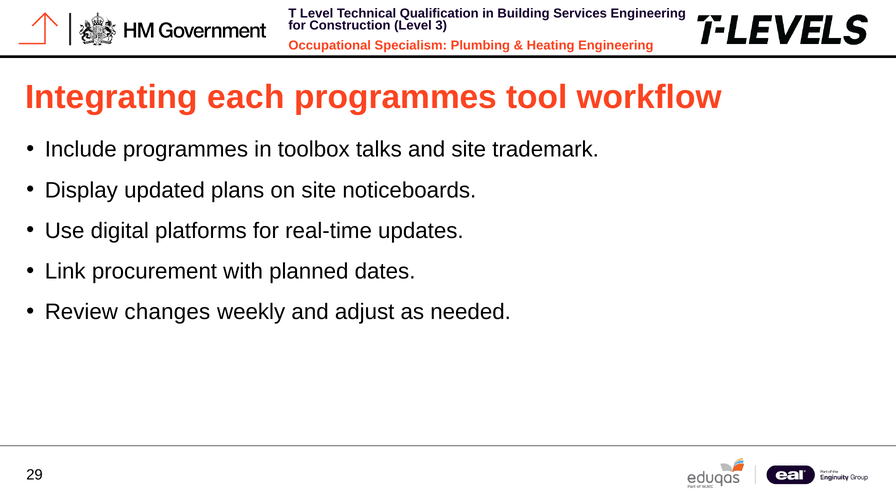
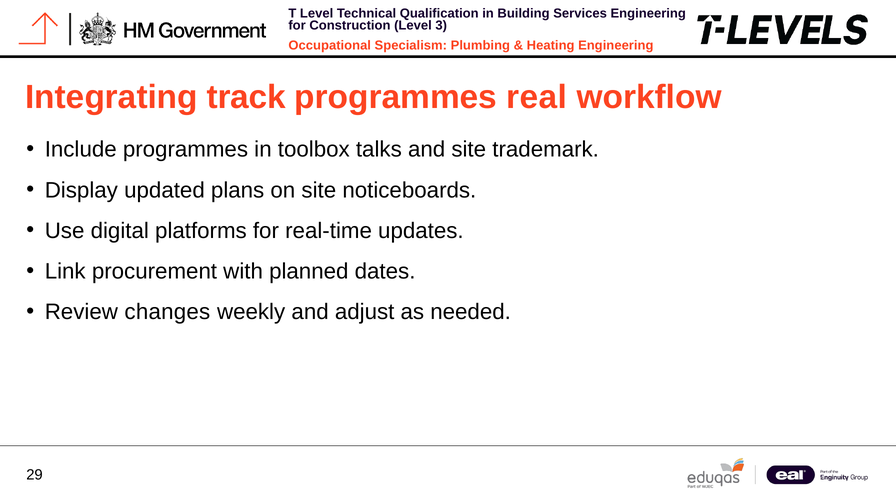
each: each -> track (246, 97)
tool: tool -> real (537, 97)
